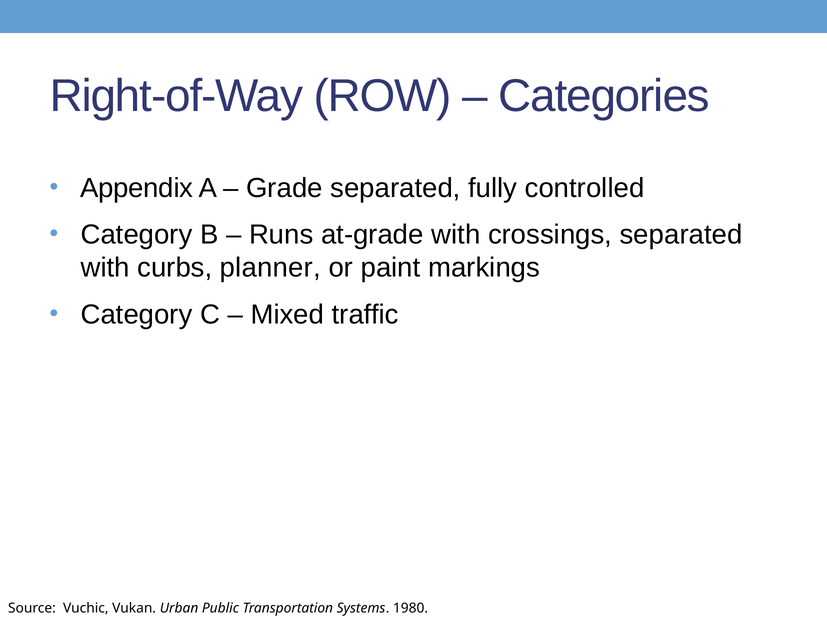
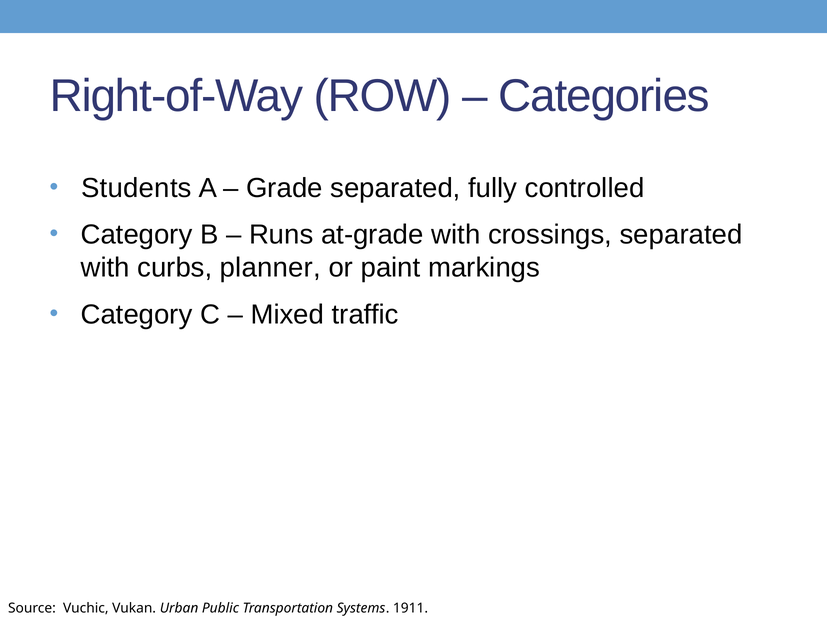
Appendix: Appendix -> Students (136, 188)
1980: 1980 -> 1911 (411, 608)
